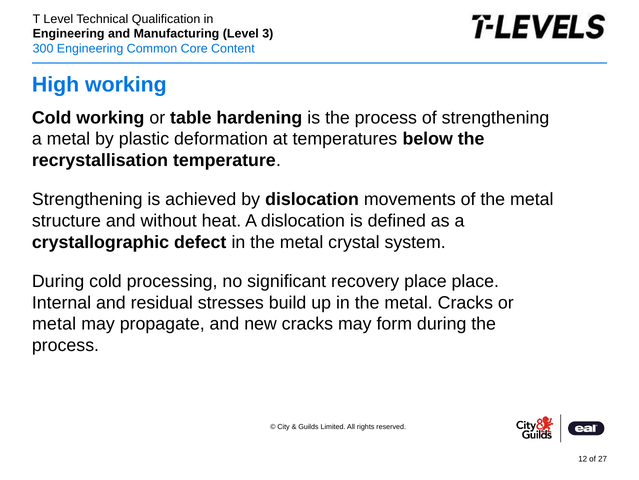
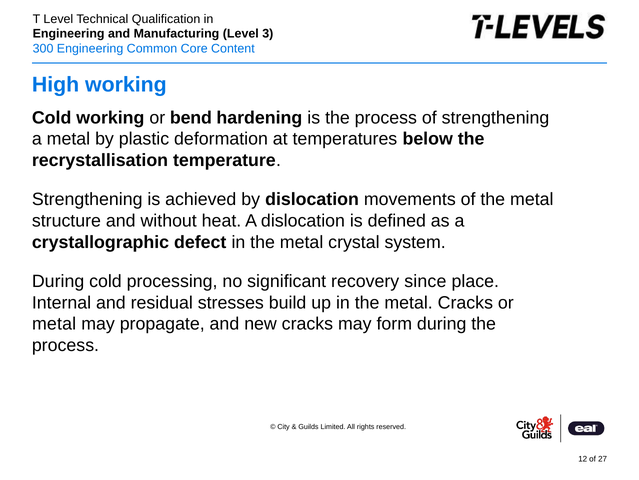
table: table -> bend (191, 118)
recovery place: place -> since (425, 281)
